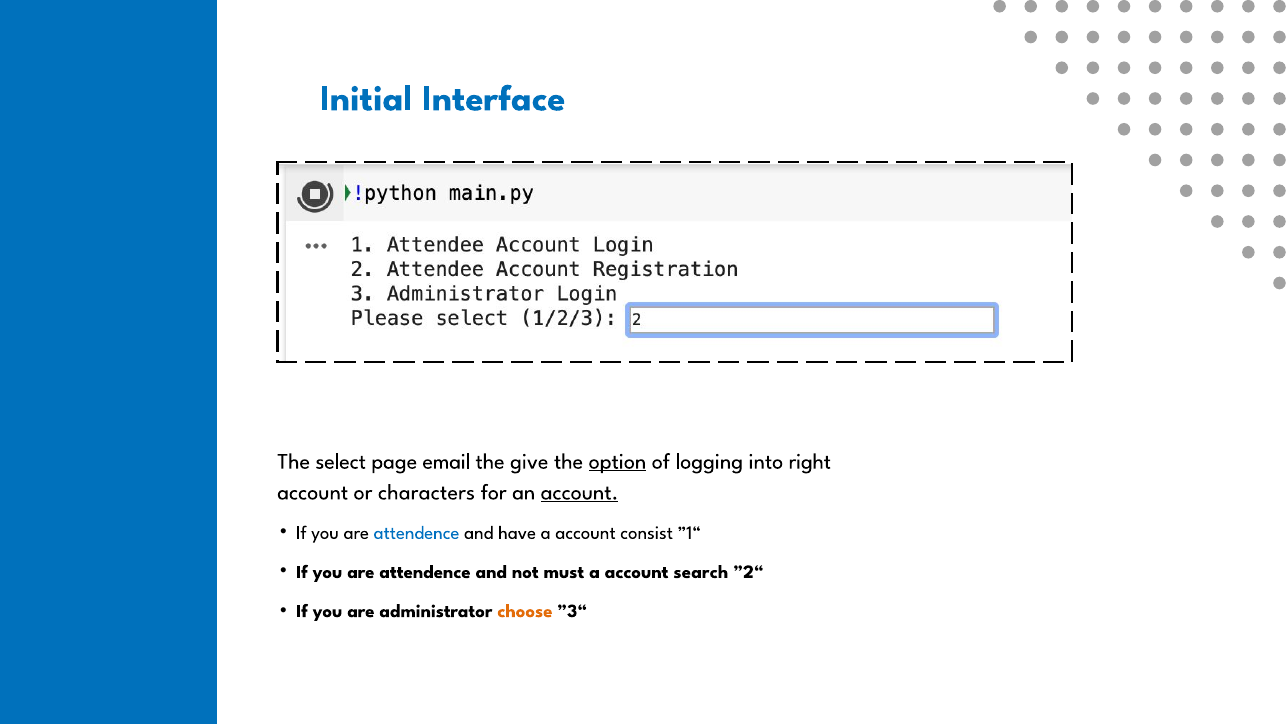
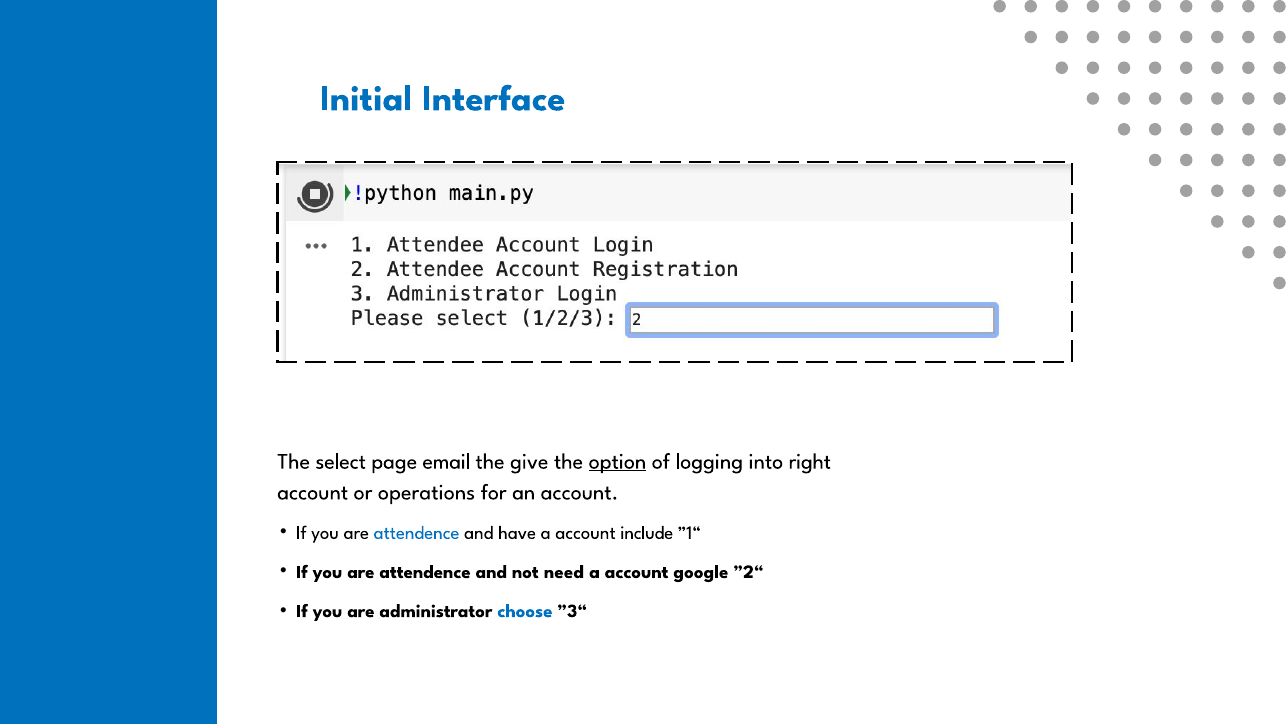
characters: characters -> operations (427, 492)
account underline: present -> none (580, 492)
consist: consist -> include (647, 532)
must: must -> need (564, 571)
search: search -> google (701, 571)
choose colour: orange -> blue (525, 610)
